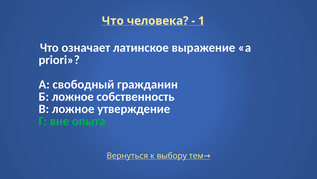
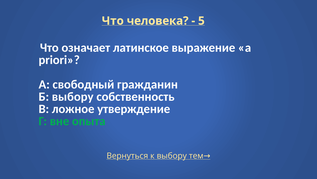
1: 1 -> 5 (201, 21)
Б ложное: ложное -> выбору (73, 96)
